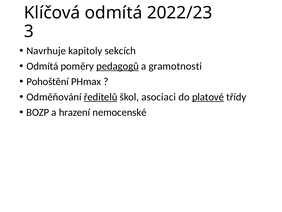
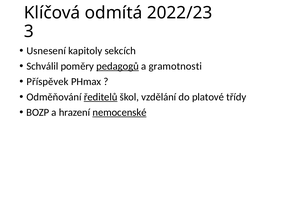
Navrhuje: Navrhuje -> Usnesení (46, 51)
Odmítá: Odmítá -> Schválil (42, 66)
Pohoštění: Pohoštění -> Příspěvek (48, 81)
asociaci: asociaci -> vzdělání (159, 97)
platové underline: present -> none (208, 97)
nemocenské underline: none -> present (120, 112)
